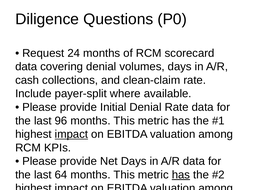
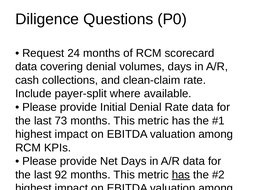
96: 96 -> 73 (61, 121)
impact underline: present -> none (71, 135)
64: 64 -> 92 (61, 175)
